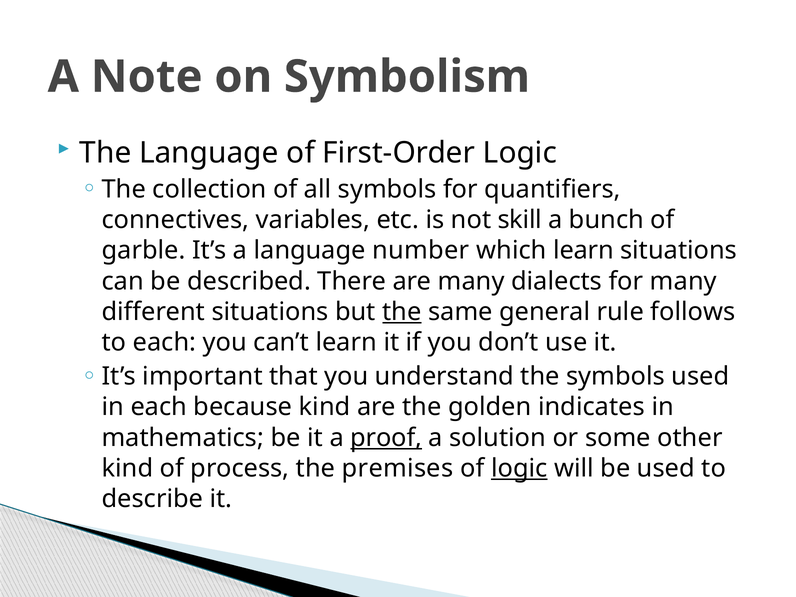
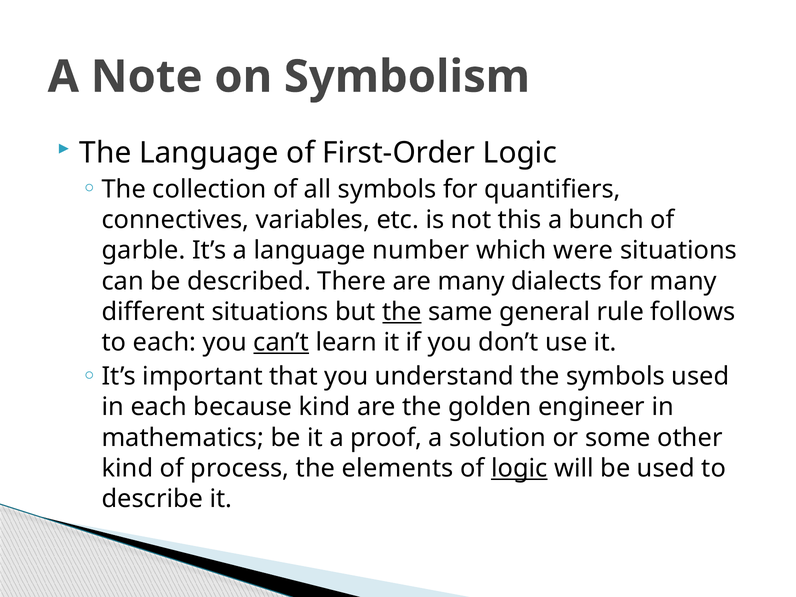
skill: skill -> this (520, 220)
which learn: learn -> were (583, 251)
can’t underline: none -> present (281, 342)
indicates: indicates -> engineer (591, 407)
proof underline: present -> none (386, 438)
premises: premises -> elements (398, 468)
